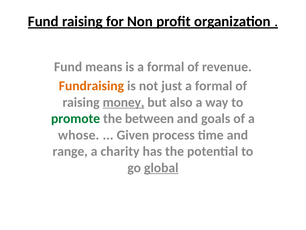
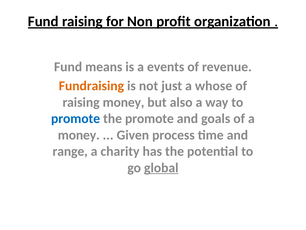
is a formal: formal -> events (166, 67)
just a formal: formal -> whose (214, 86)
money underline: present -> none (124, 102)
promote colour: green -> blue (76, 118)
the between: between -> promote (149, 118)
whose: whose -> money (79, 135)
